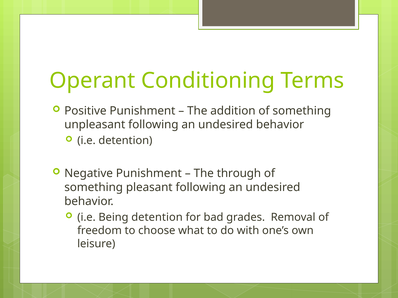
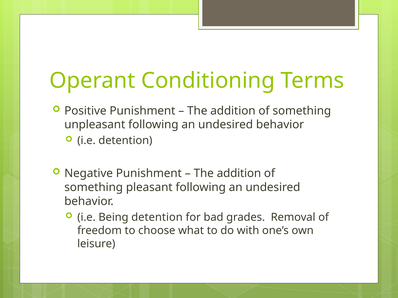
through: through -> addition (239, 174)
